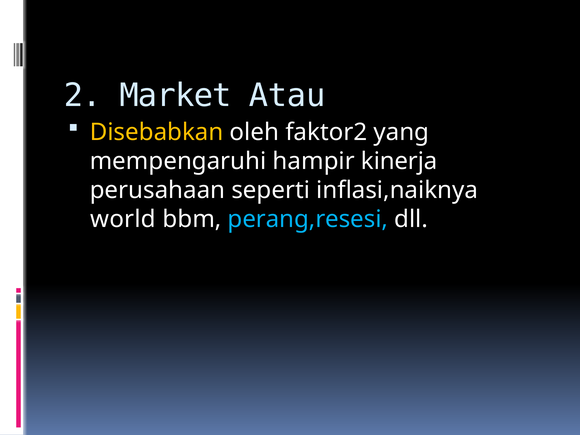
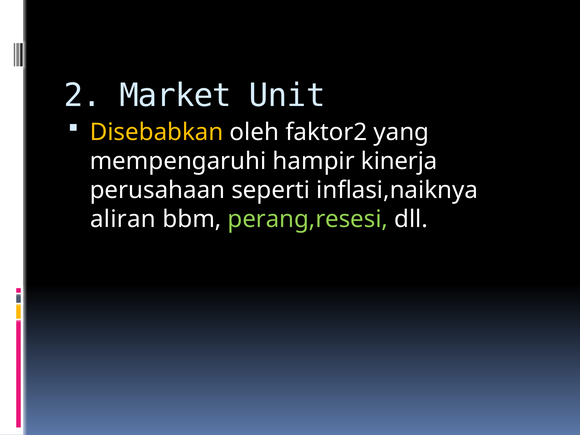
Atau: Atau -> Unit (287, 96)
world: world -> aliran (123, 219)
perang,resesi colour: light blue -> light green (308, 219)
